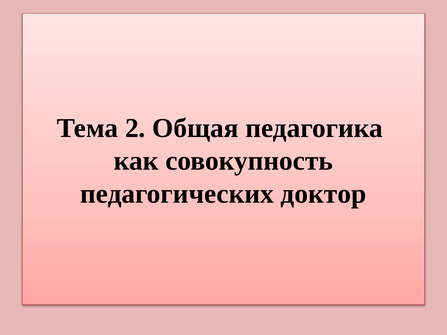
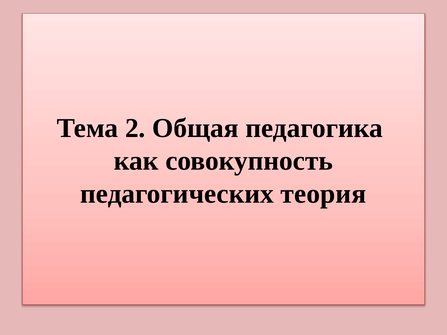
доктор: доктор -> теория (323, 194)
